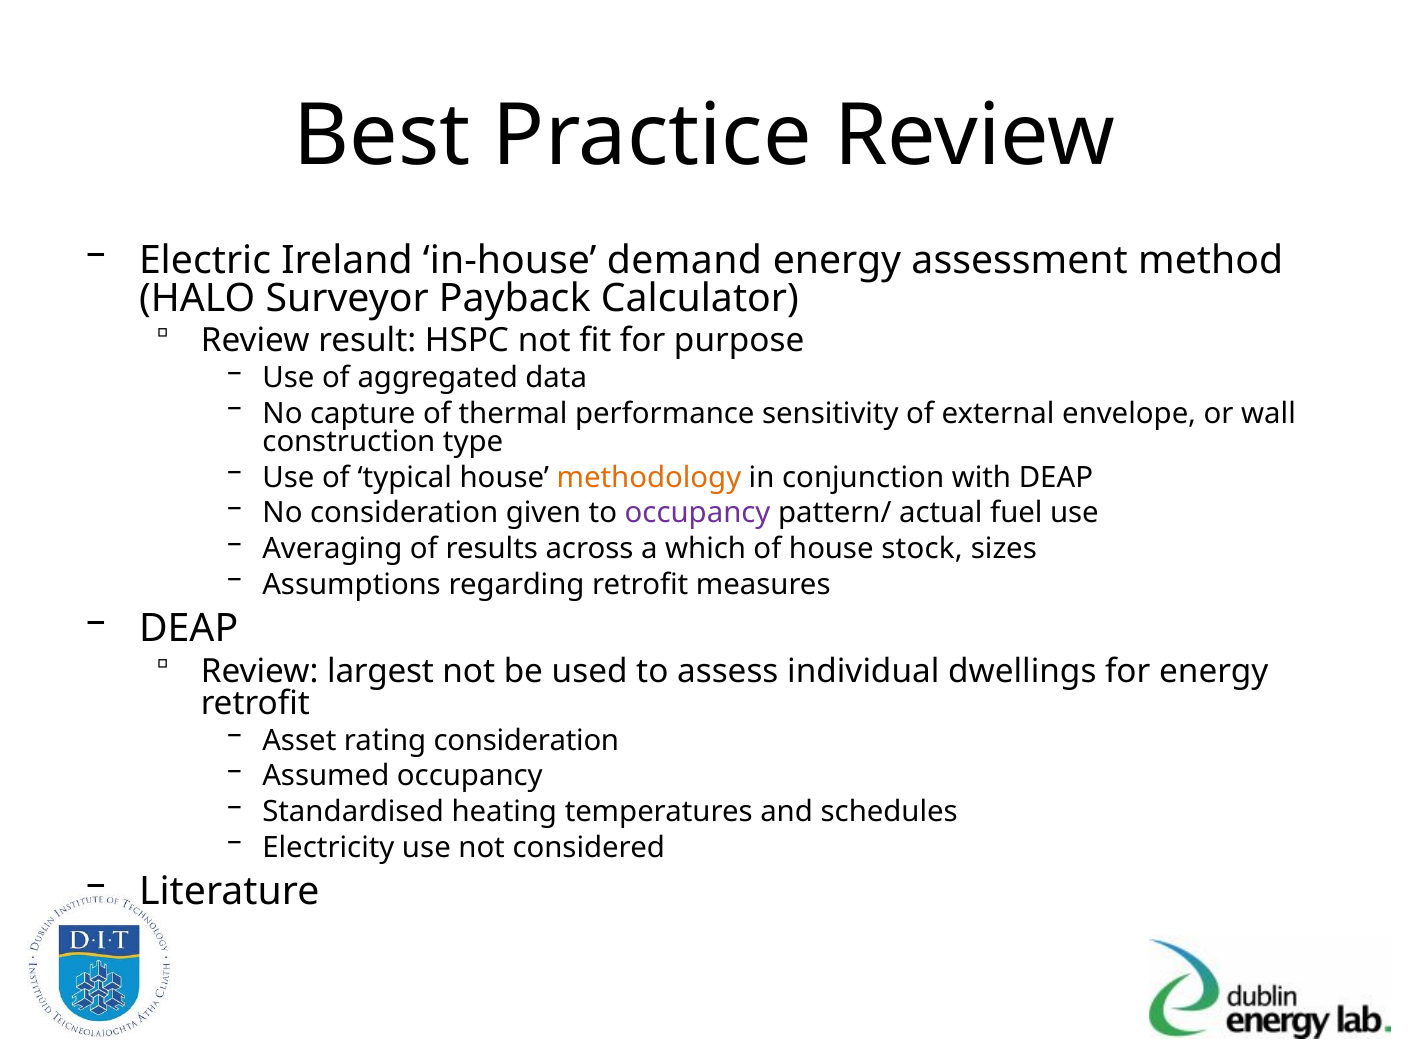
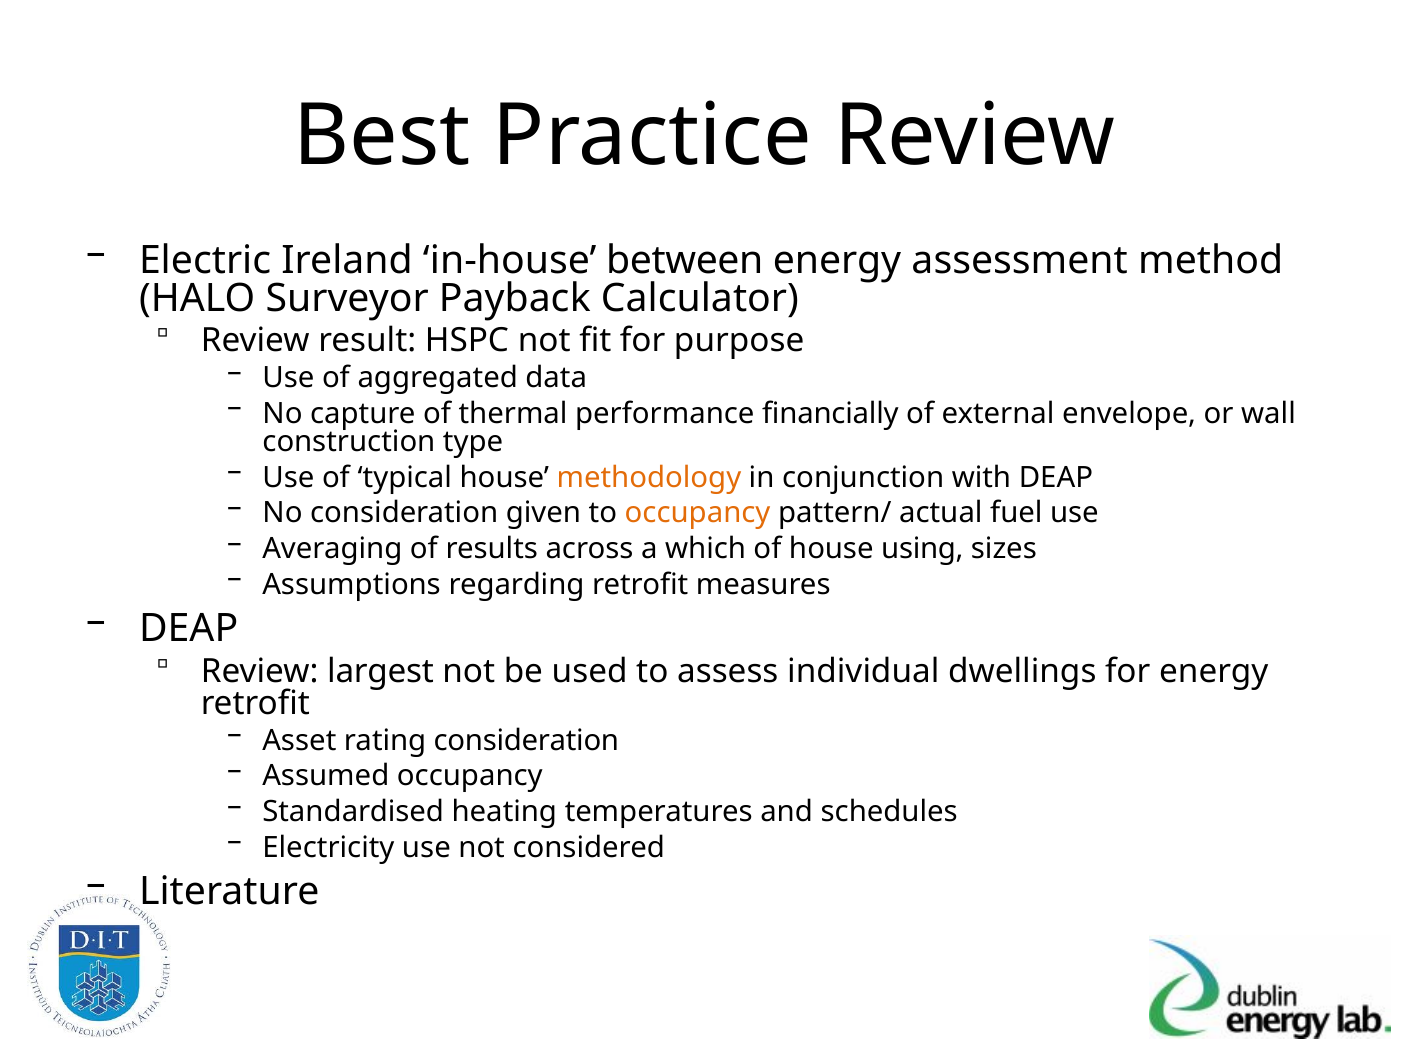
demand: demand -> between (685, 261)
sensitivity: sensitivity -> financially (830, 414)
occupancy colour: purple -> orange (698, 513)
stock: stock -> using (922, 549)
